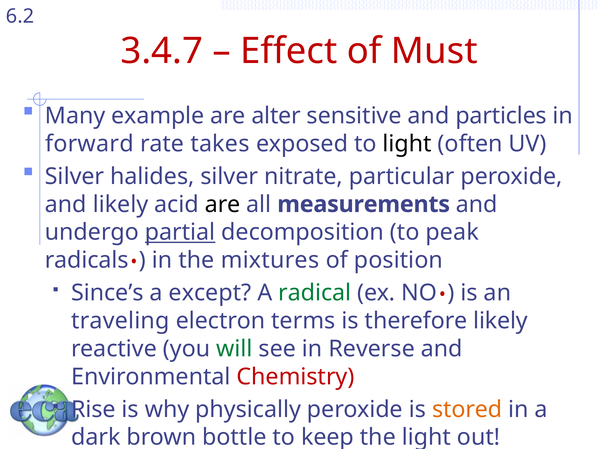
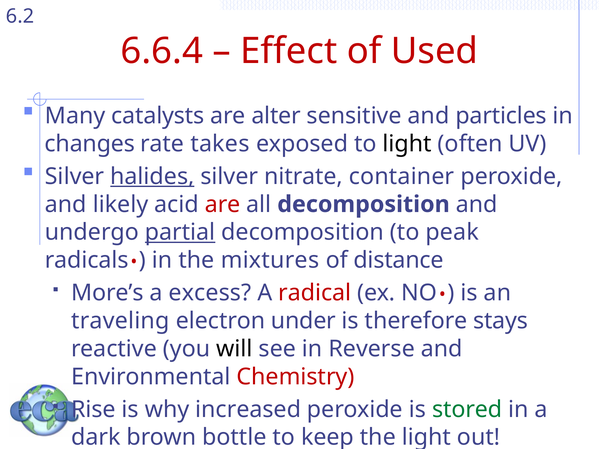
3.4.7: 3.4.7 -> 6.6.4 (162, 51)
Must: Must -> Used (435, 51)
example: example -> catalysts (158, 116)
forward: forward -> changes (90, 144)
halides underline: none -> present (152, 176)
particular: particular -> container (402, 176)
are colour: black -> red (223, 204)
all measurements: measurements -> decomposition (364, 204)
position: position -> distance (399, 260)
Since’s: Since’s -> More’s (107, 293)
except: except -> excess (210, 293)
radical colour: green -> red (315, 293)
terms: terms -> under (303, 321)
therefore likely: likely -> stays (501, 321)
will colour: green -> black (234, 349)
physically: physically -> increased (248, 410)
stored colour: orange -> green (467, 410)
